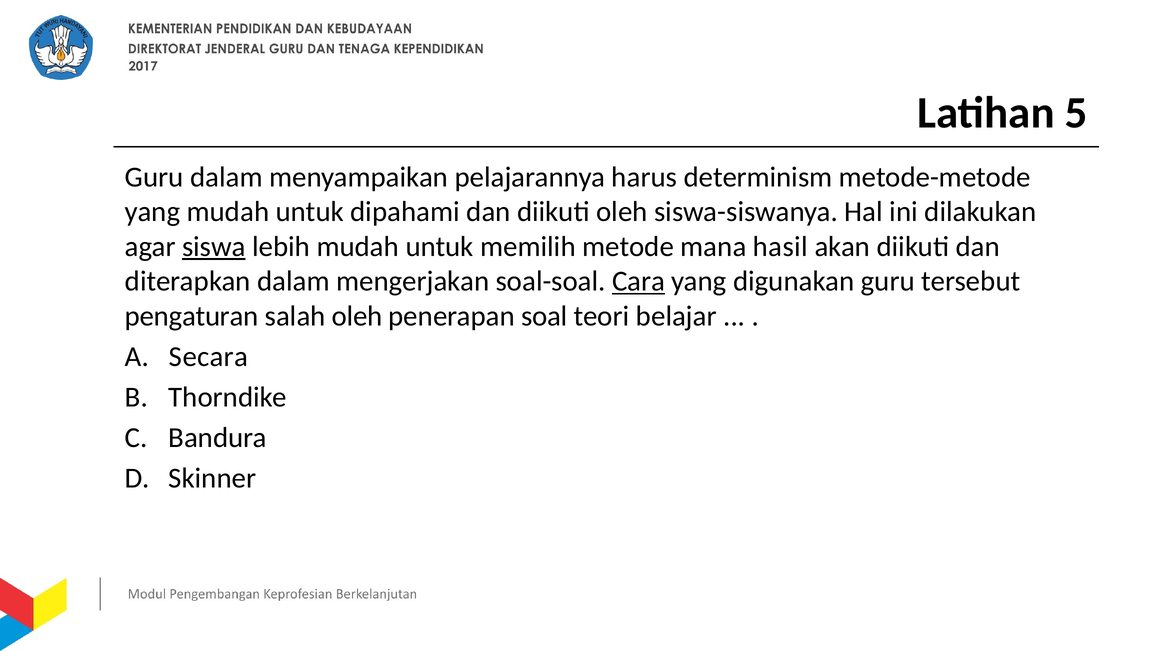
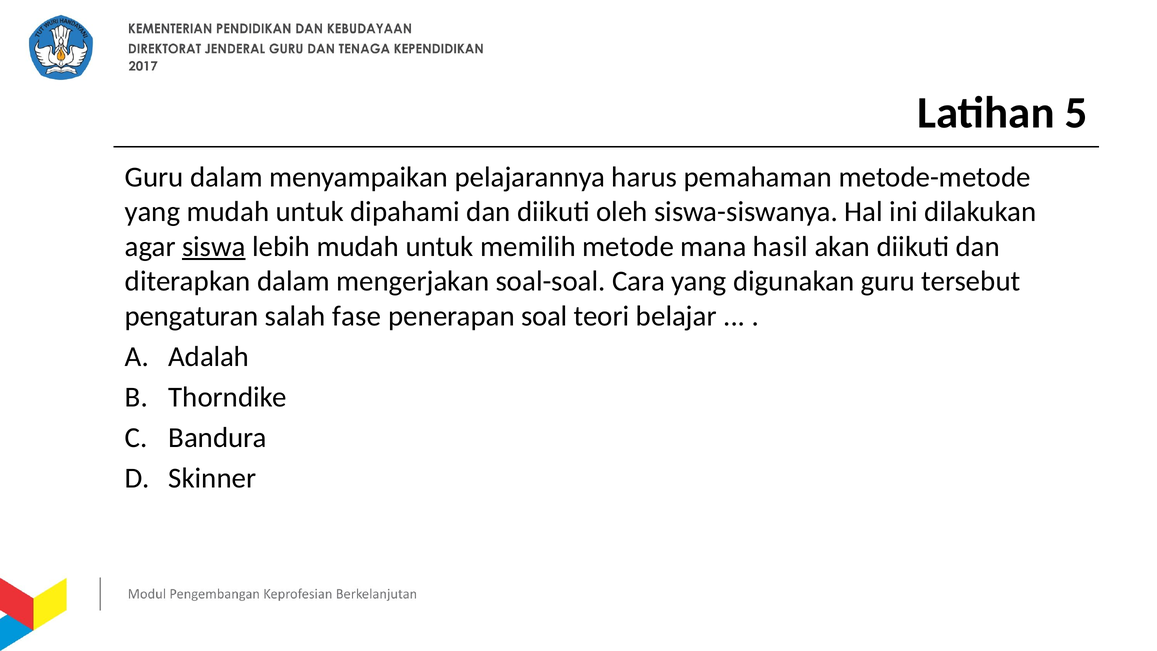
determinism: determinism -> pemahaman (758, 177)
Cara underline: present -> none (639, 281)
salah oleh: oleh -> fase (357, 316)
Secara: Secara -> Adalah (209, 356)
